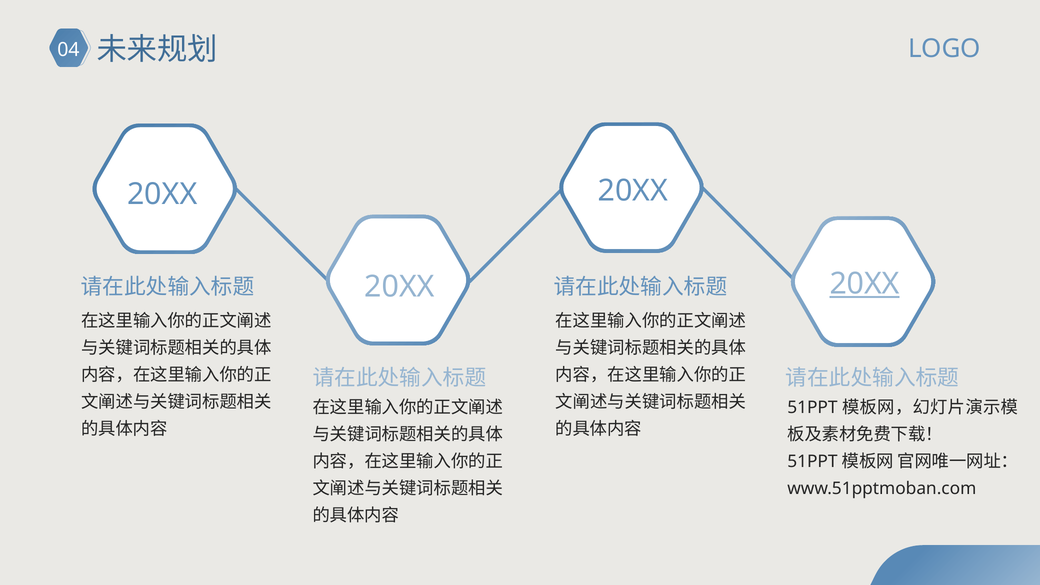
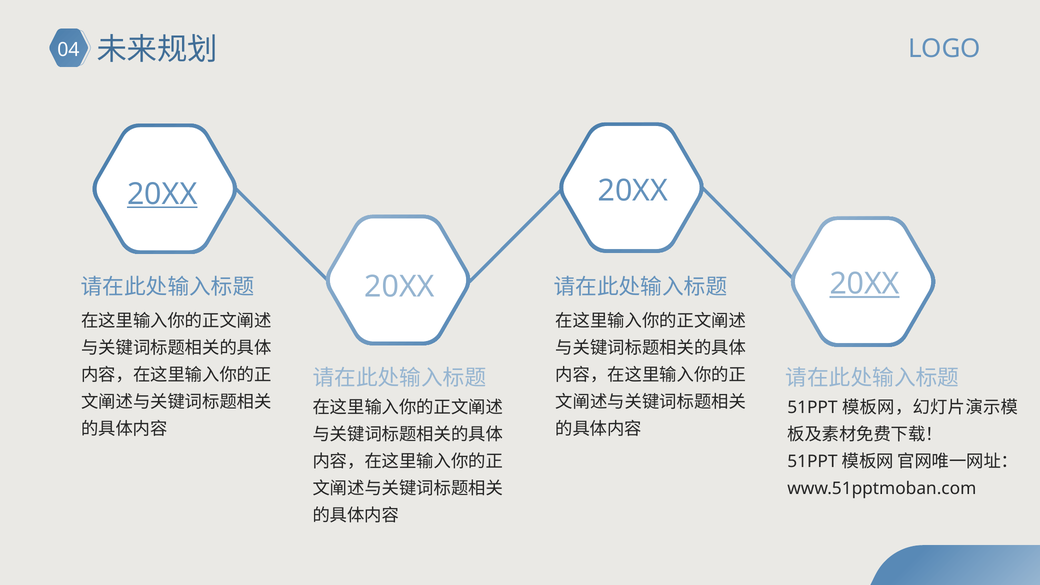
20XX underline: none -> present (162, 194)
